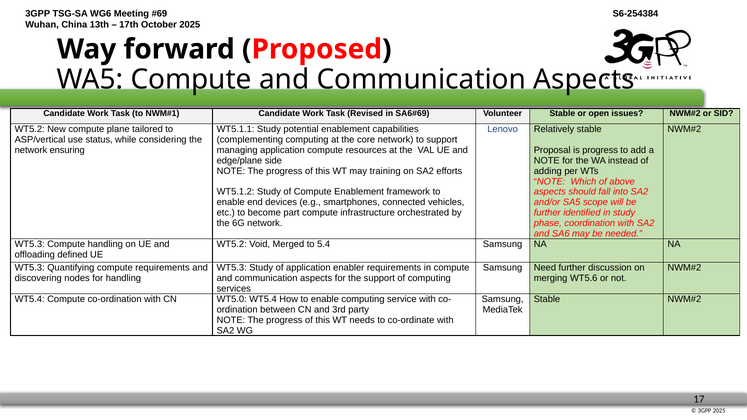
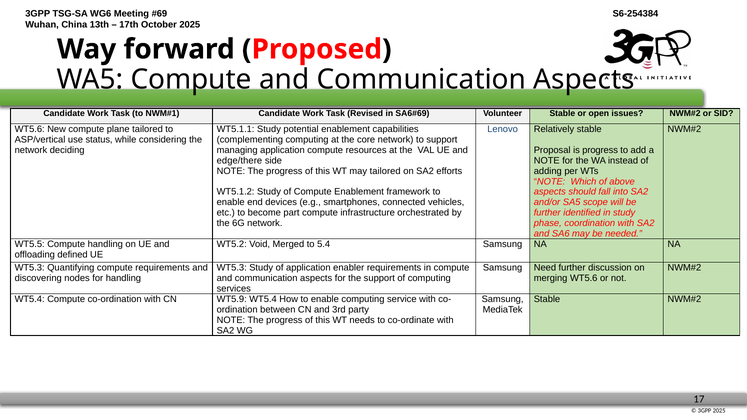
WT5.2: WT5.2 -> WT5.6 (30, 129)
ensuring: ensuring -> deciding (67, 150)
edge/plane: edge/plane -> edge/there (239, 161)
may training: training -> tailored (385, 171)
WT5.3: WT5.3 -> WT5.5 (30, 244)
WT5.0: WT5.0 -> WT5.9 (232, 299)
